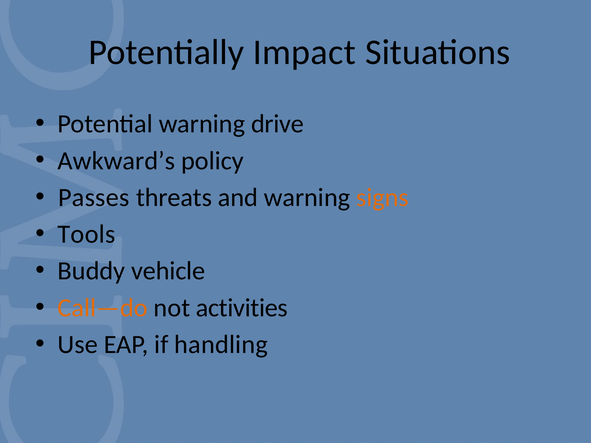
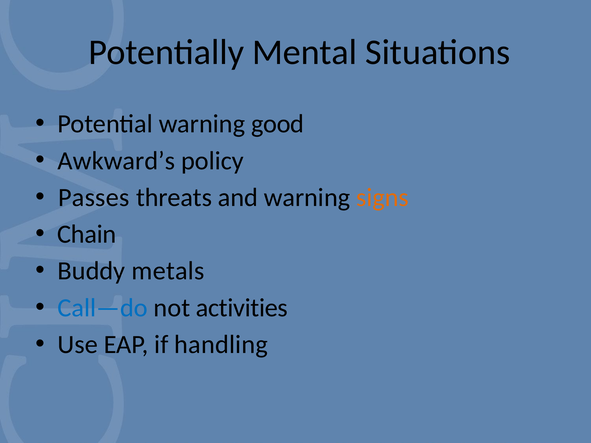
Impact: Impact -> Mental (305, 52)
drive: drive -> good (278, 124)
Tools: Tools -> Chain (87, 234)
vehicle: vehicle -> metals (168, 271)
Call—do colour: orange -> blue (103, 308)
